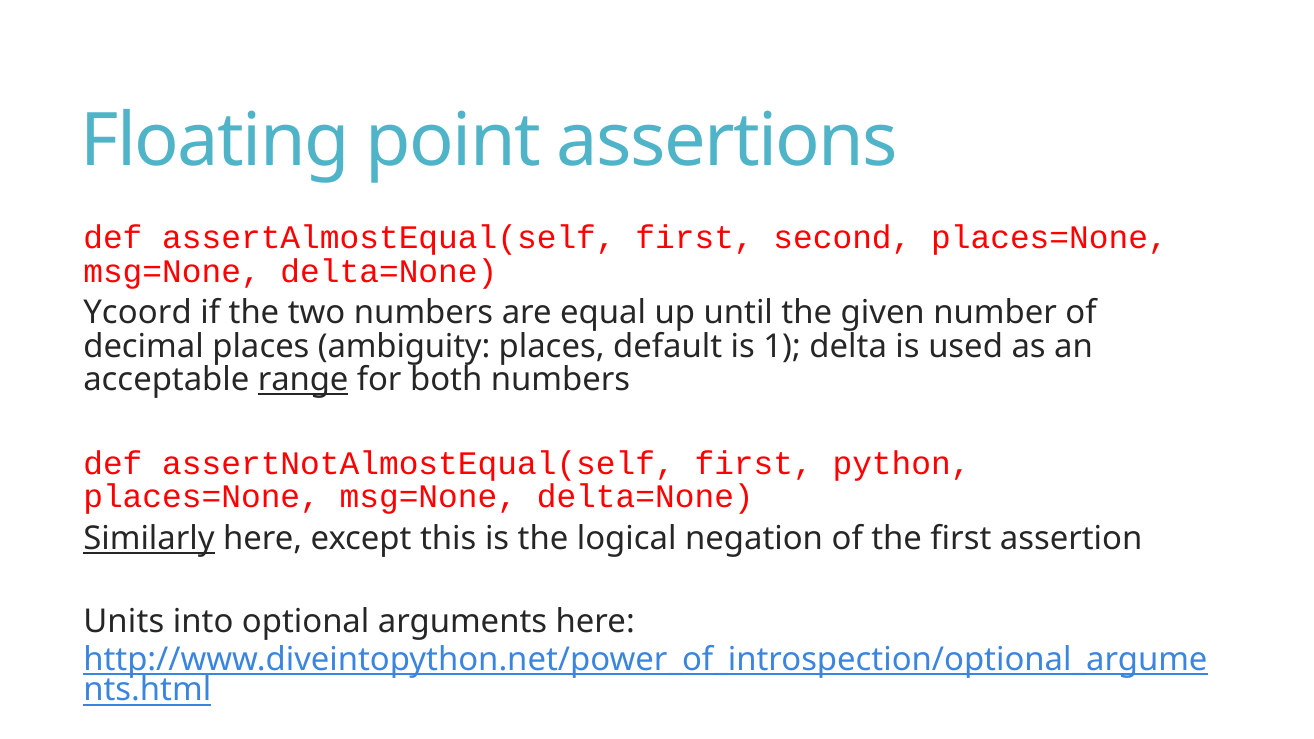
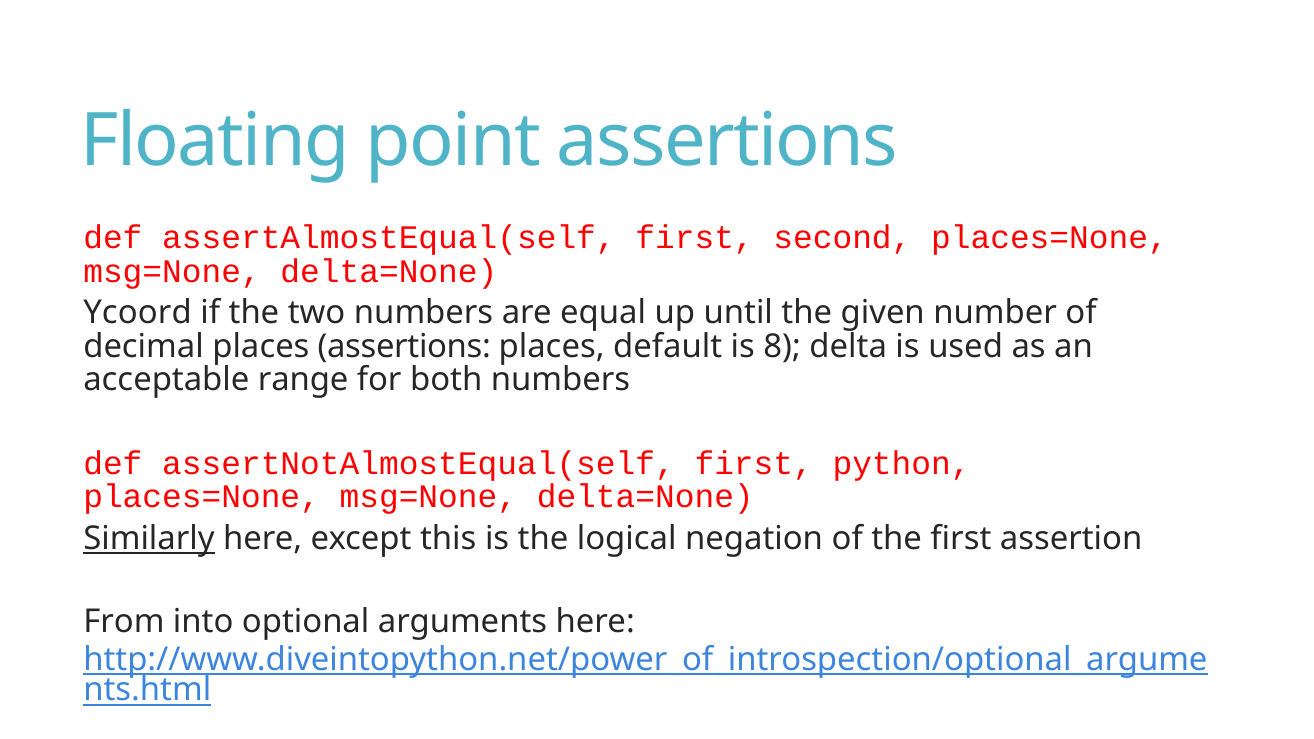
places ambiguity: ambiguity -> assertions (404, 346)
1: 1 -> 8 (782, 346)
range underline: present -> none (303, 380)
Units: Units -> From (124, 622)
